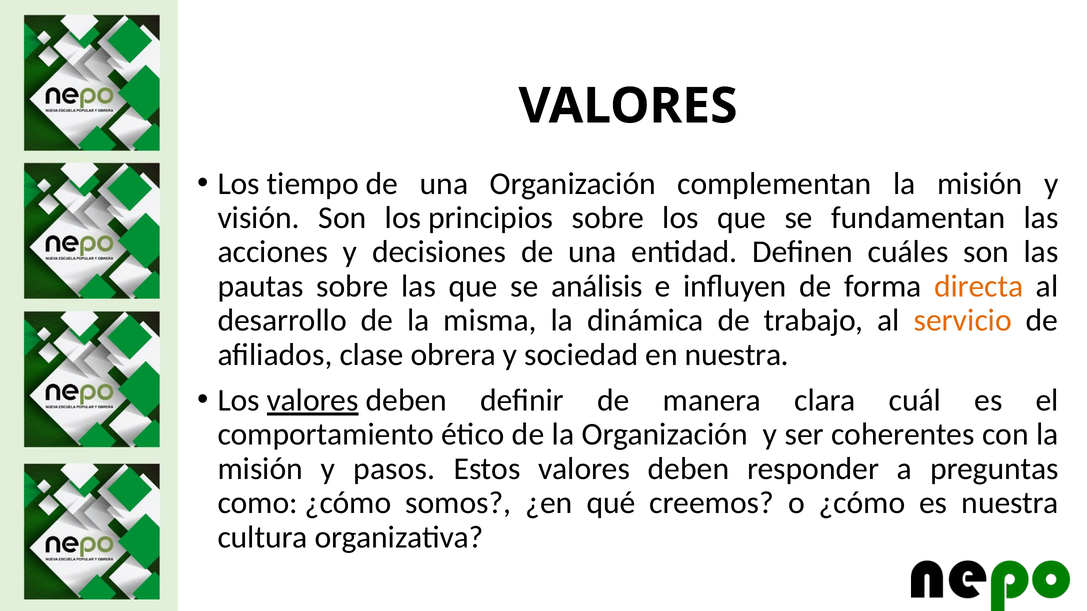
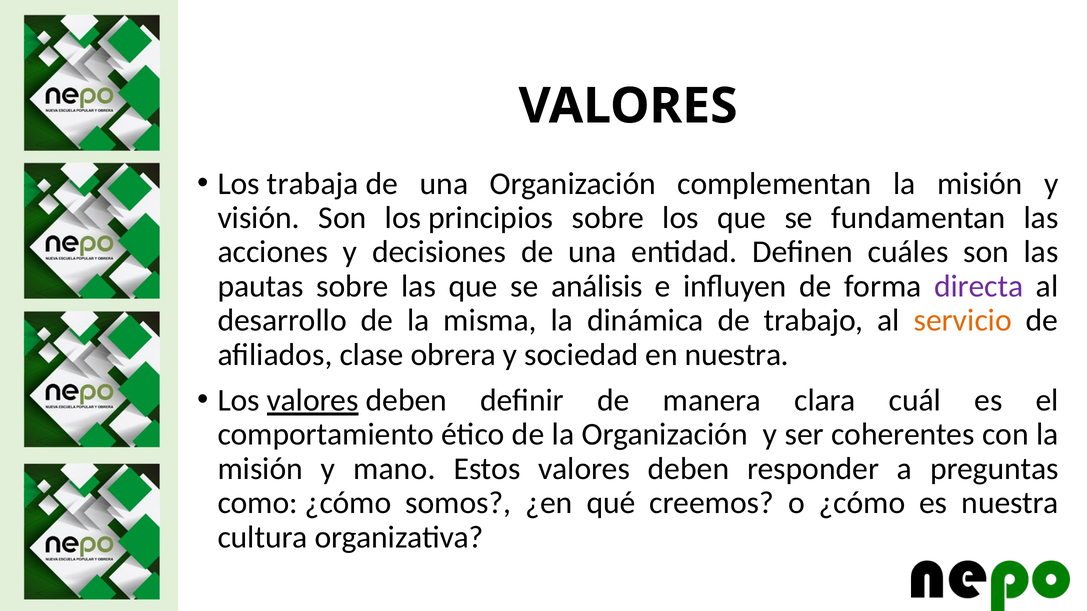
tiempo: tiempo -> trabaja (313, 184)
directa colour: orange -> purple (979, 286)
pasos: pasos -> mano (394, 469)
